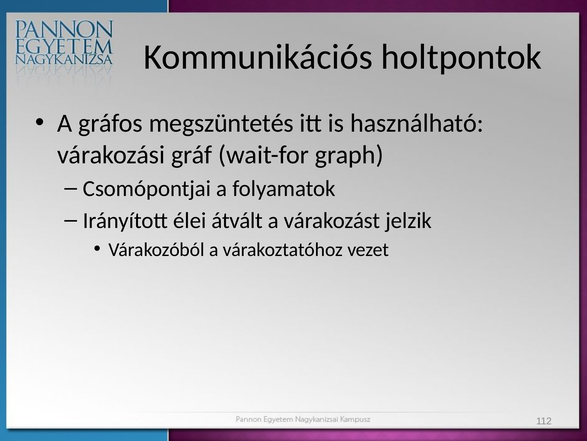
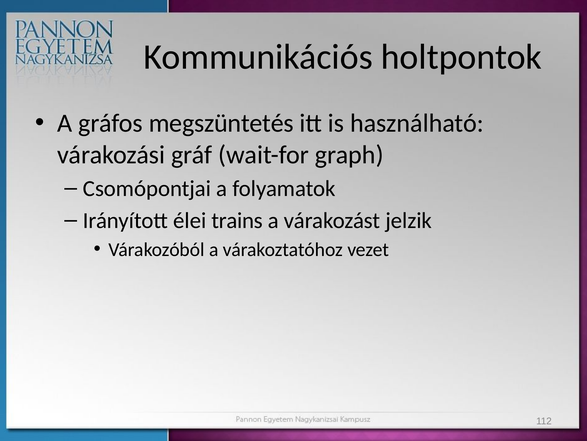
átvált: átvált -> trains (237, 220)
